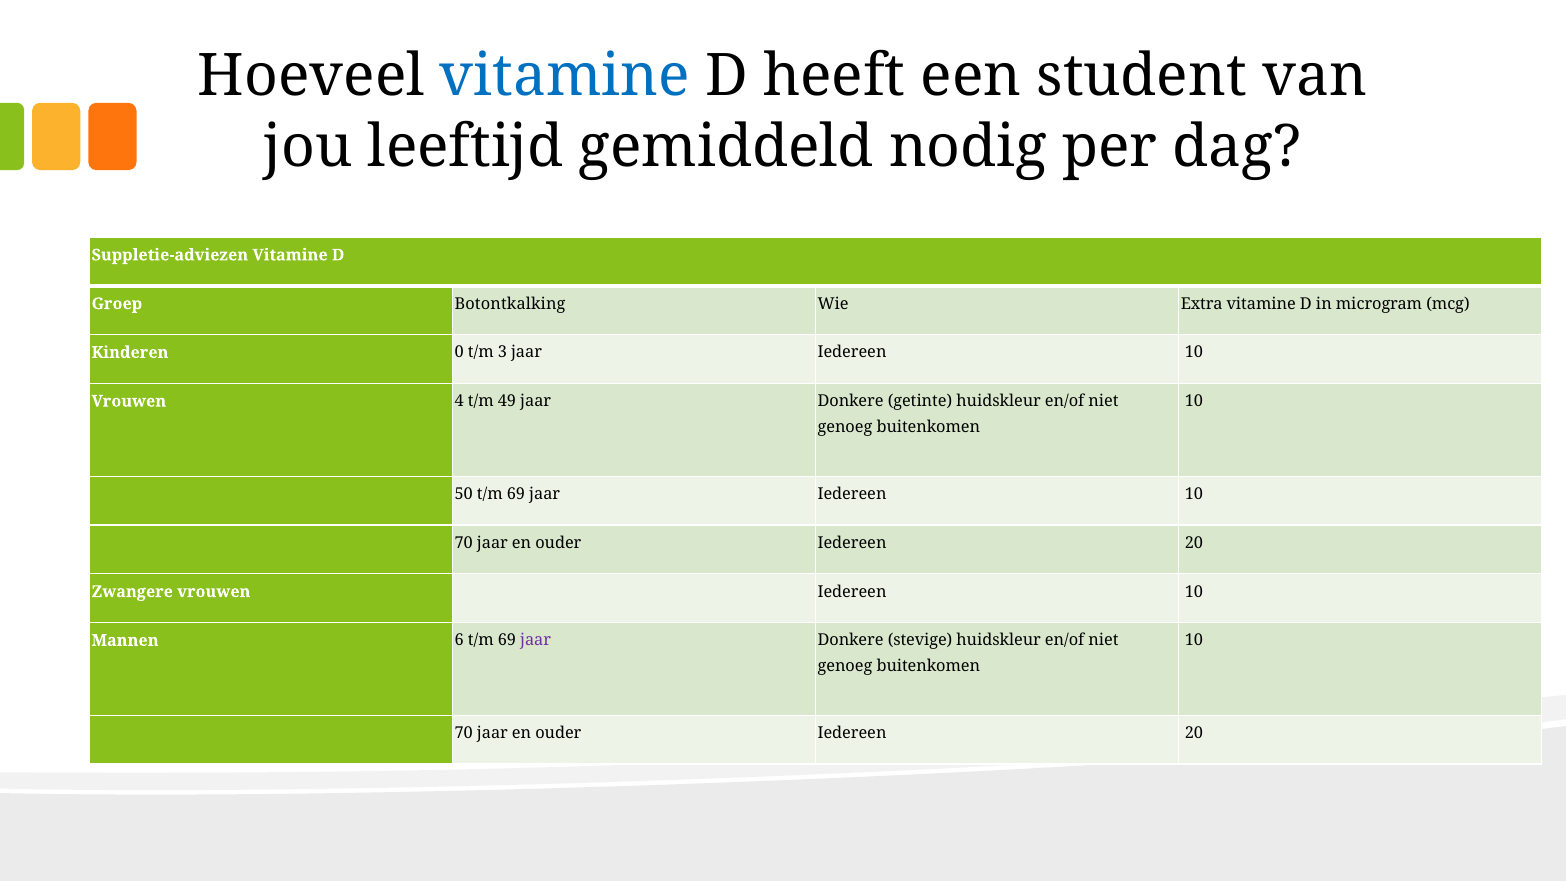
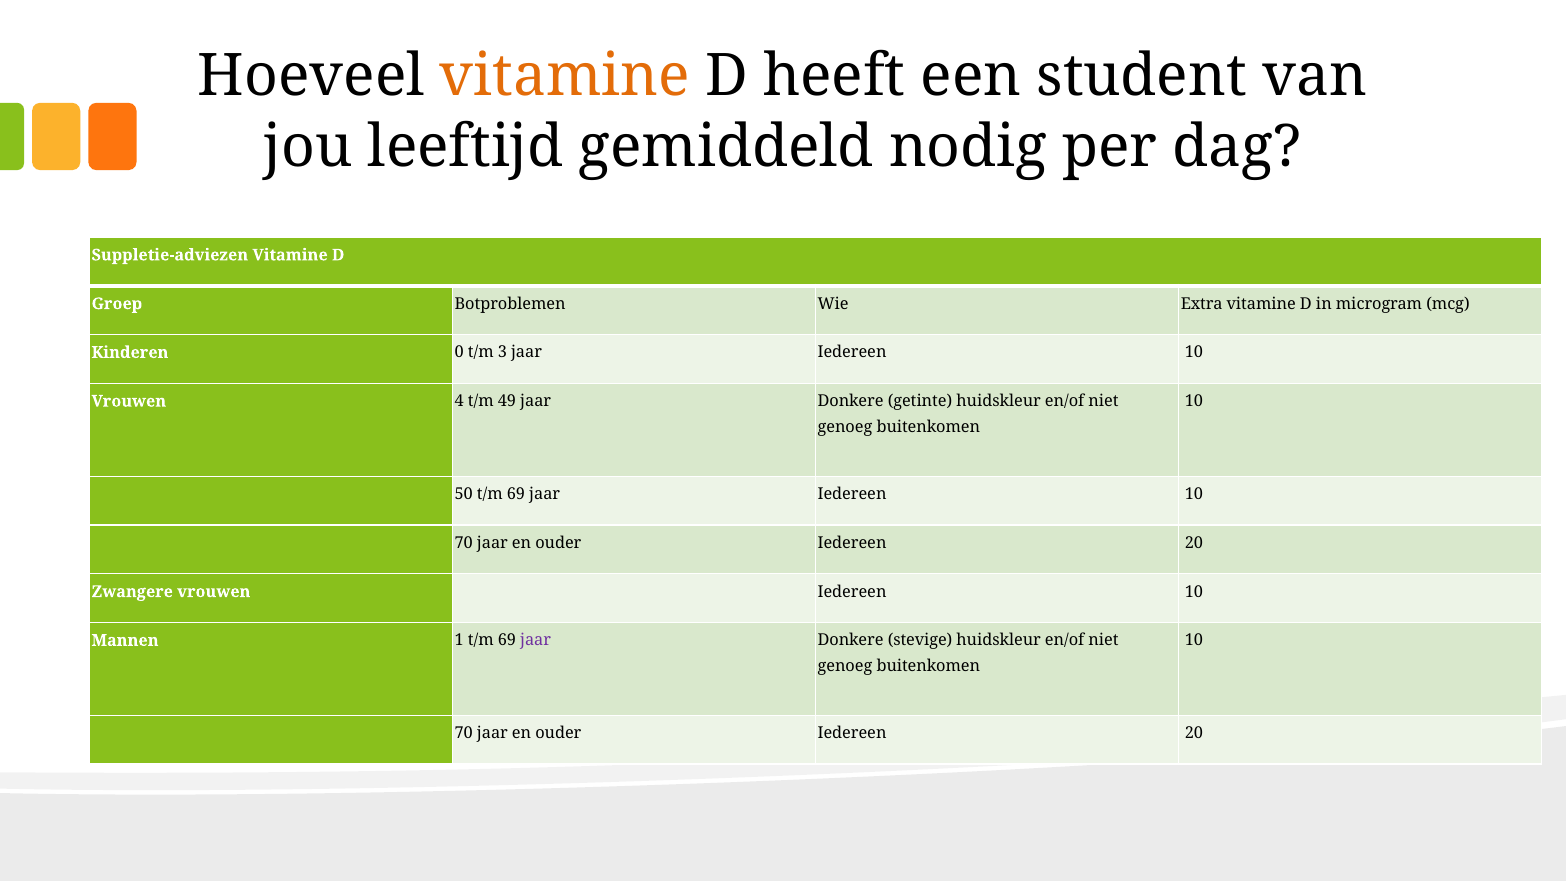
vitamine colour: blue -> orange (565, 76)
Botontkalking: Botontkalking -> Botproblemen (510, 304)
6: 6 -> 1 (459, 641)
